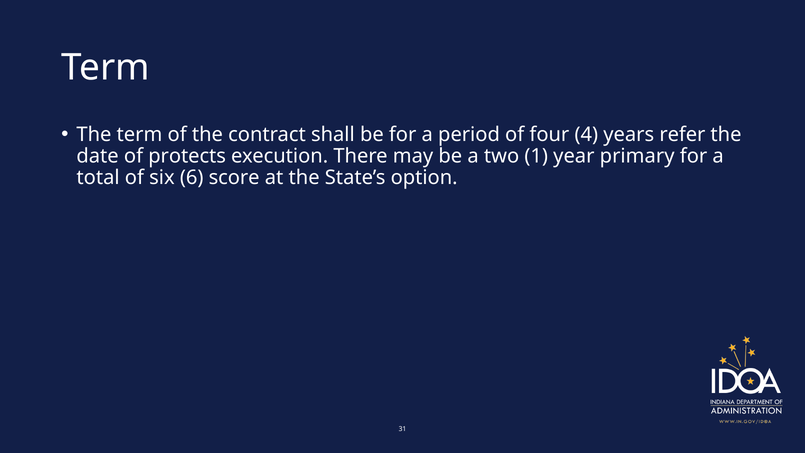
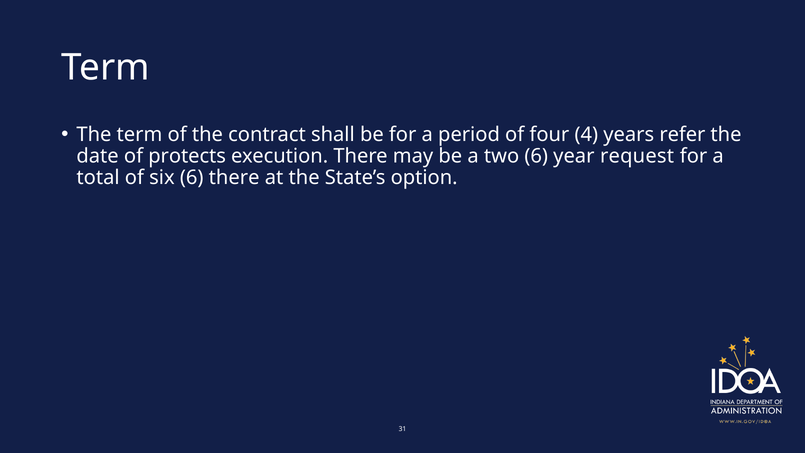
two 1: 1 -> 6 (536, 156)
primary: primary -> request (637, 156)
6 score: score -> there (234, 178)
